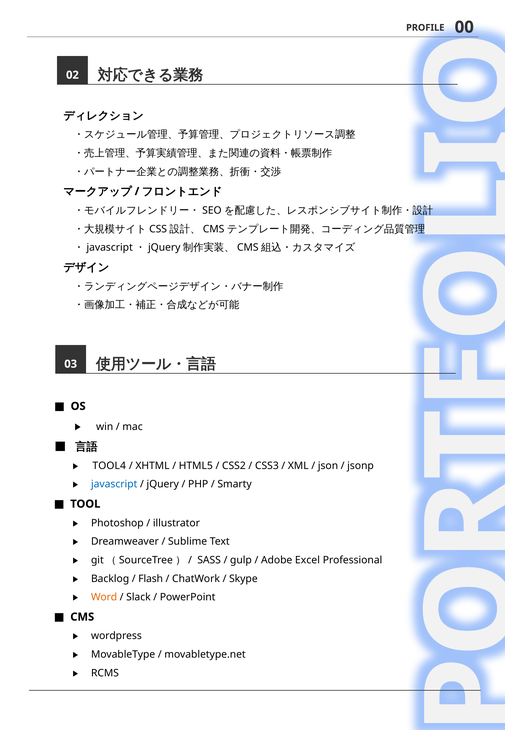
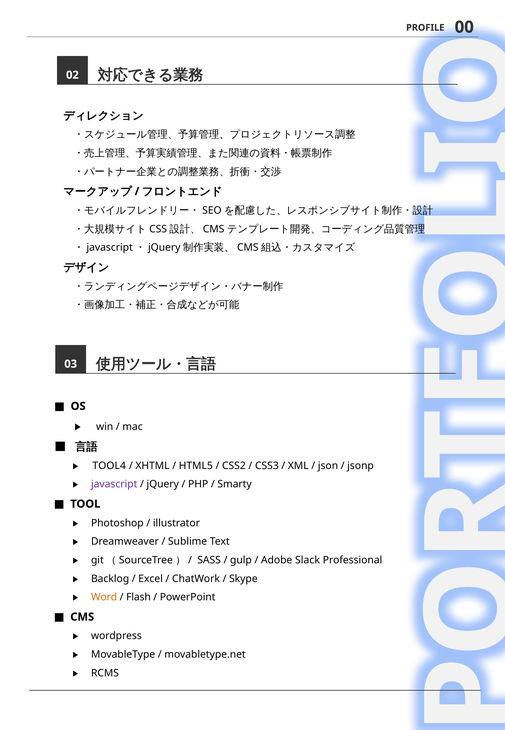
javascript colour: blue -> purple (114, 484)
Excel: Excel -> Slack (307, 560)
Flash: Flash -> Excel (151, 578)
Slack: Slack -> Flash (138, 597)
